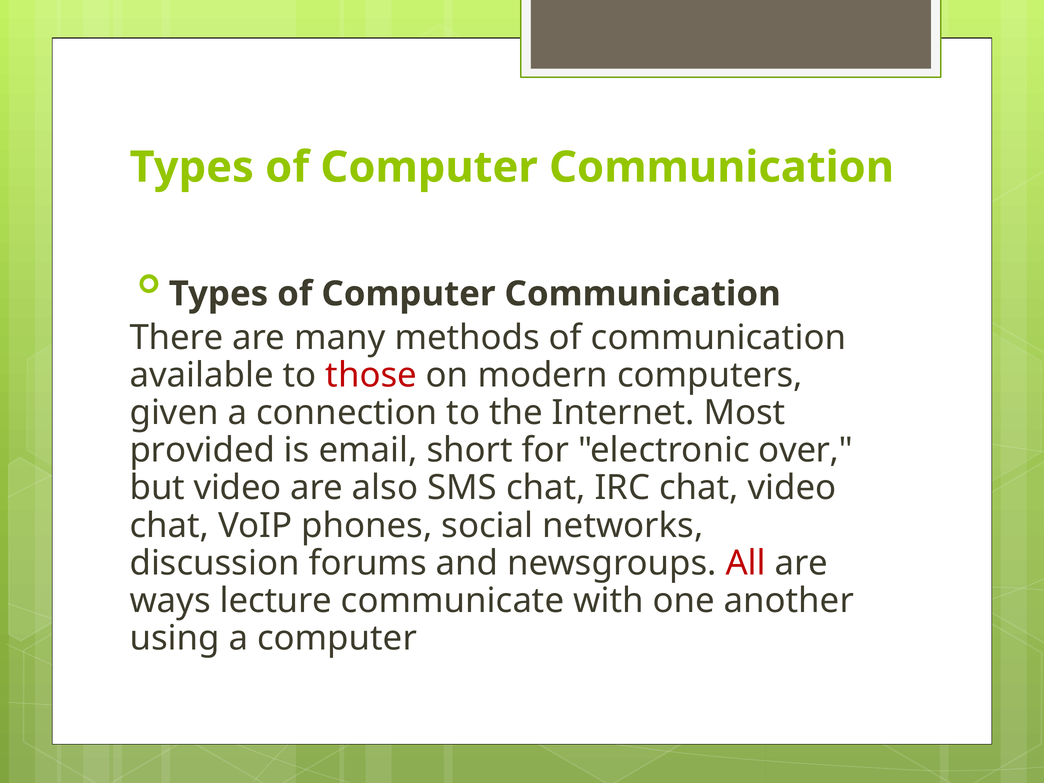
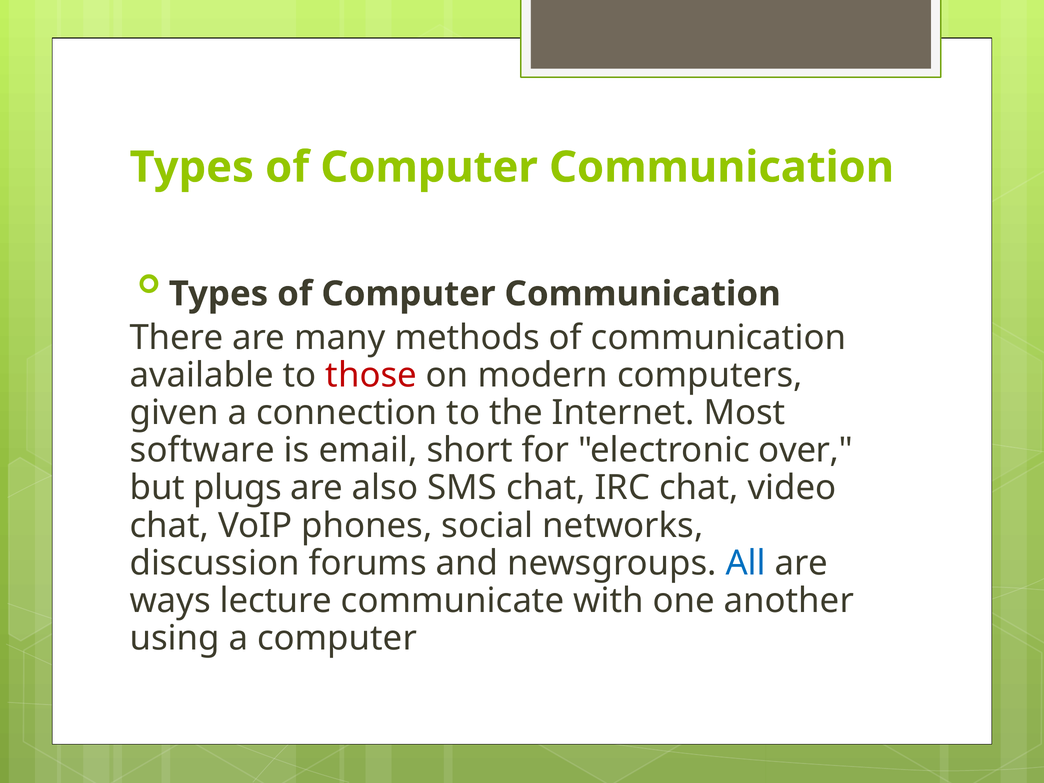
provided: provided -> software (202, 450)
but video: video -> plugs (238, 488)
All colour: red -> blue (746, 563)
